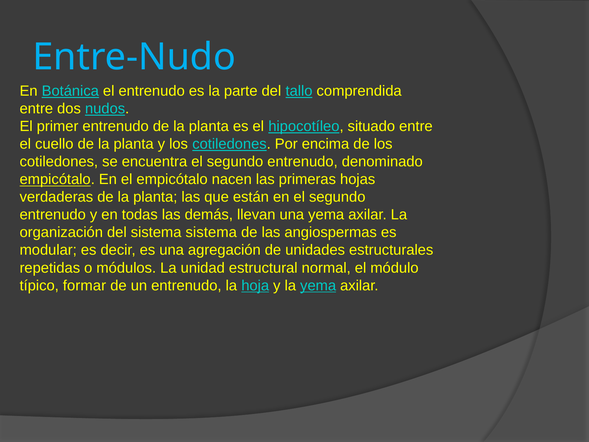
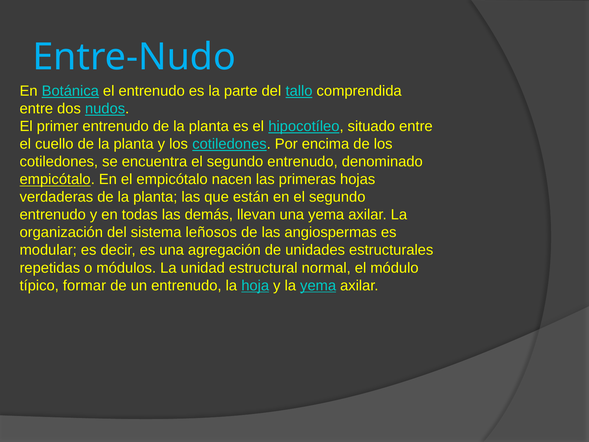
sistema sistema: sistema -> leñosos (211, 232)
